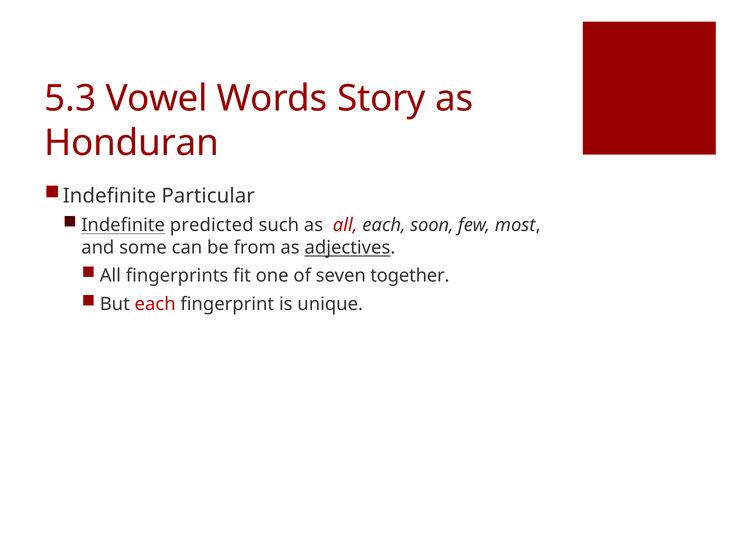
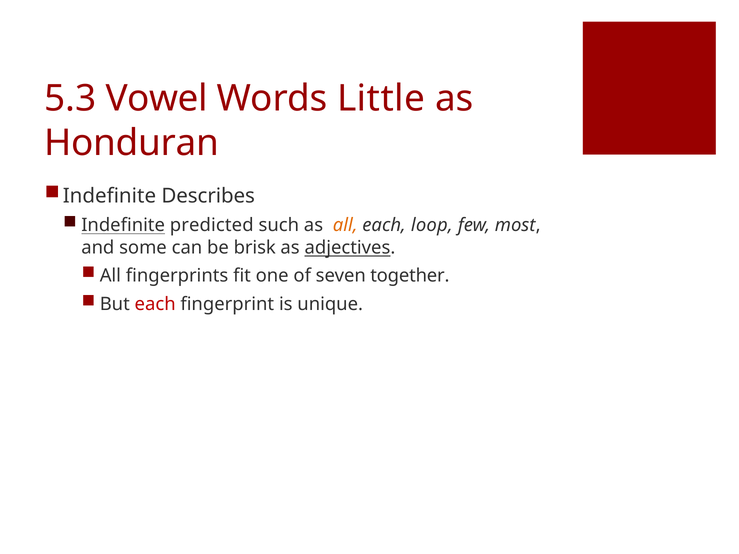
Story: Story -> Little (381, 99)
Particular: Particular -> Describes (208, 196)
all colour: red -> orange (345, 225)
soon: soon -> loop (432, 225)
from: from -> brisk (255, 248)
